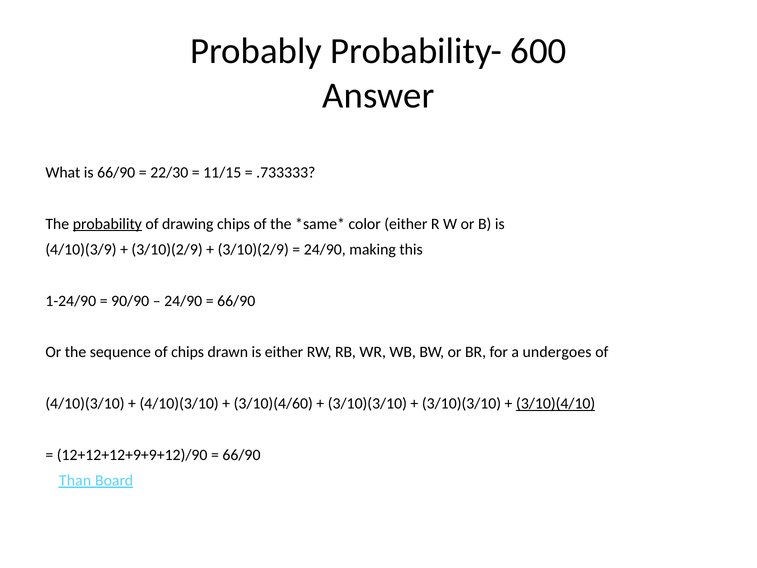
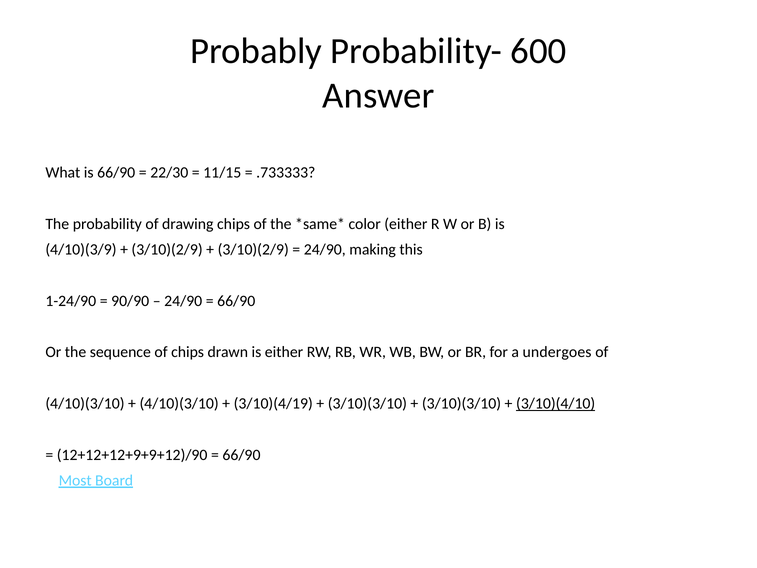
probability underline: present -> none (107, 224)
3/10)(4/60: 3/10)(4/60 -> 3/10)(4/19 (273, 403)
Than: Than -> Most (75, 480)
